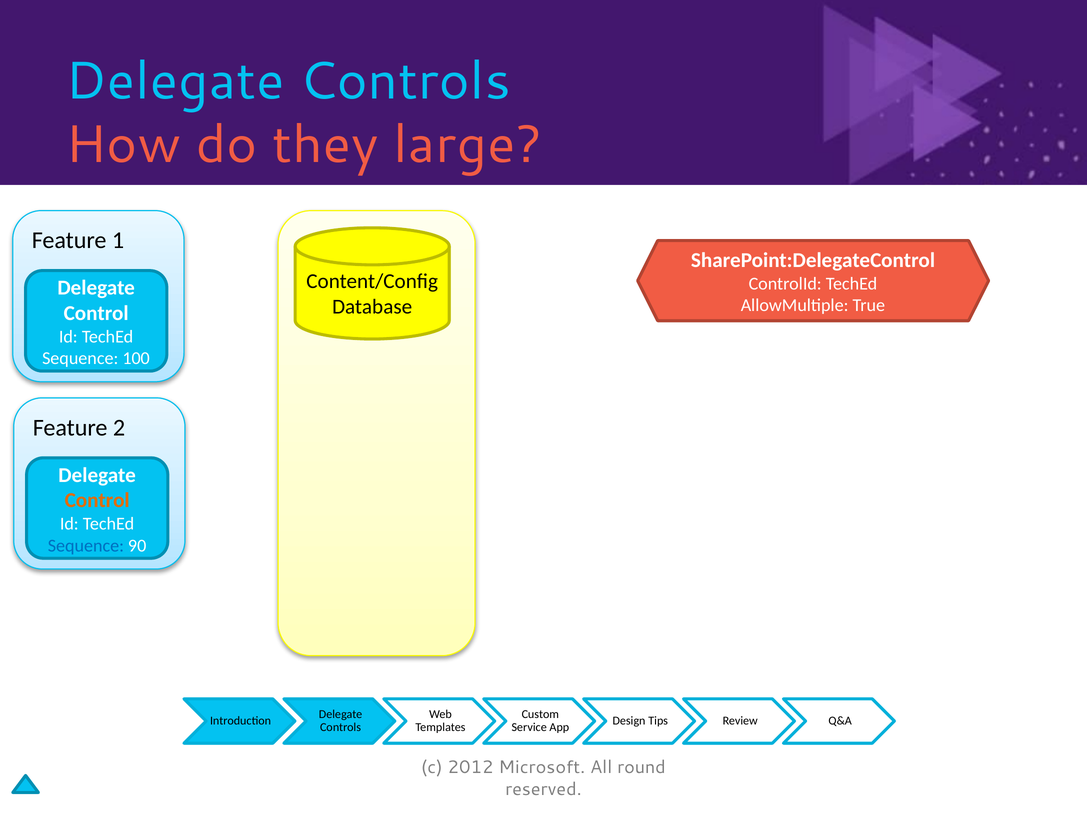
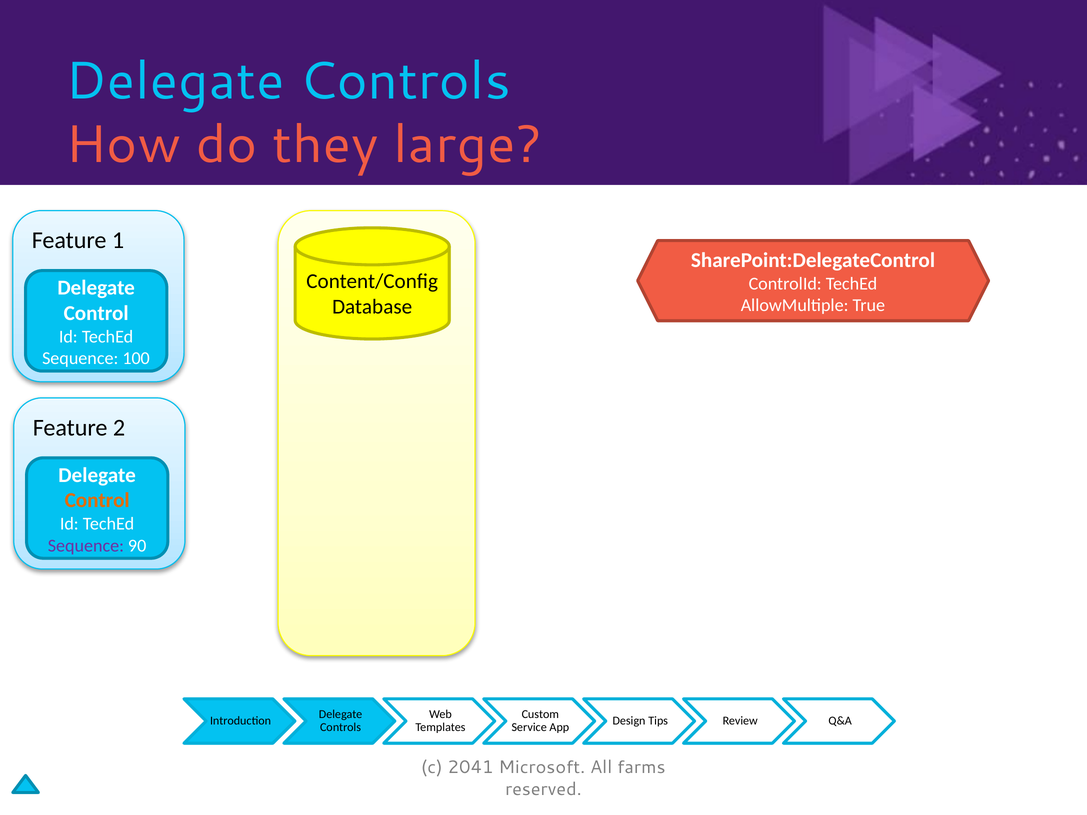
Sequence colour: blue -> purple (86, 546)
2012: 2012 -> 2041 (471, 768)
round: round -> farms (641, 768)
